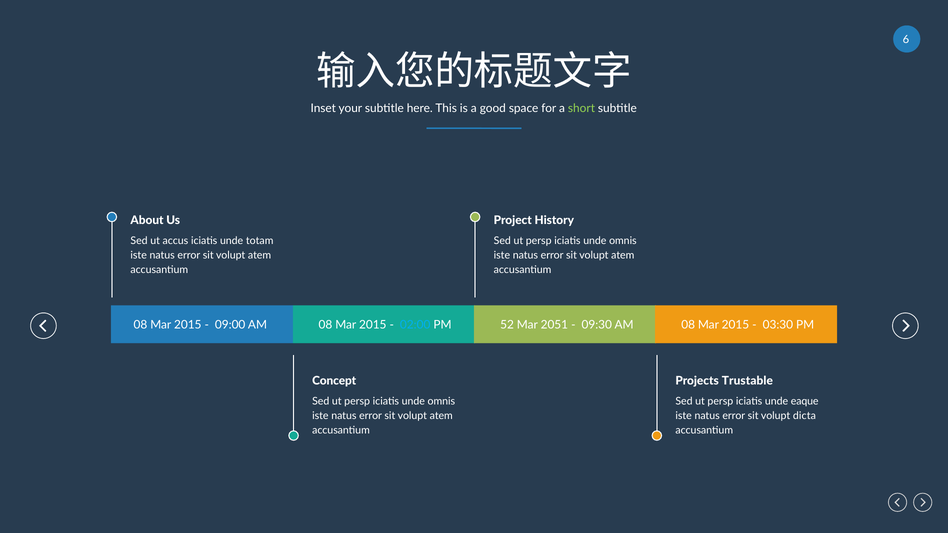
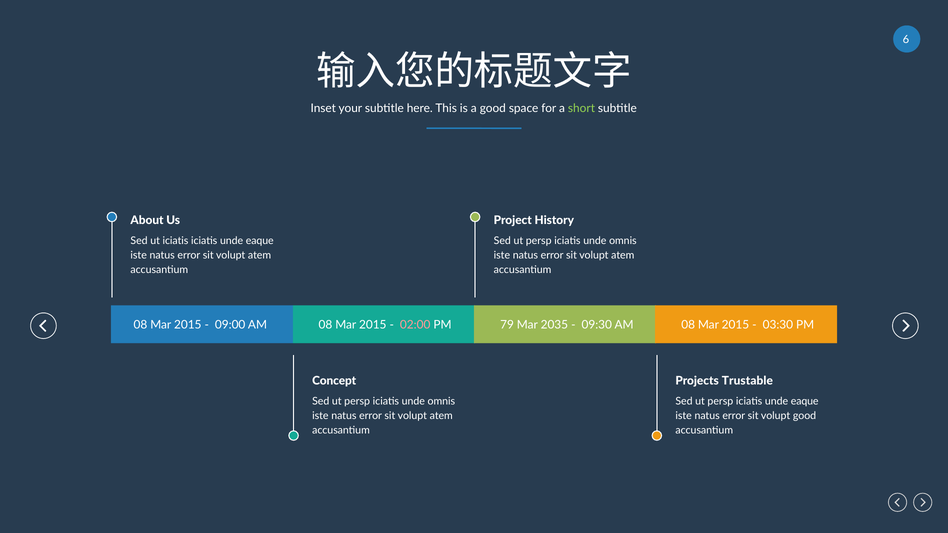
ut accus: accus -> iciatis (175, 241)
totam: totam -> eaque (260, 241)
02:00 colour: light blue -> pink (415, 325)
52: 52 -> 79 (507, 325)
2051: 2051 -> 2035 (554, 325)
volupt dicta: dicta -> good (805, 416)
